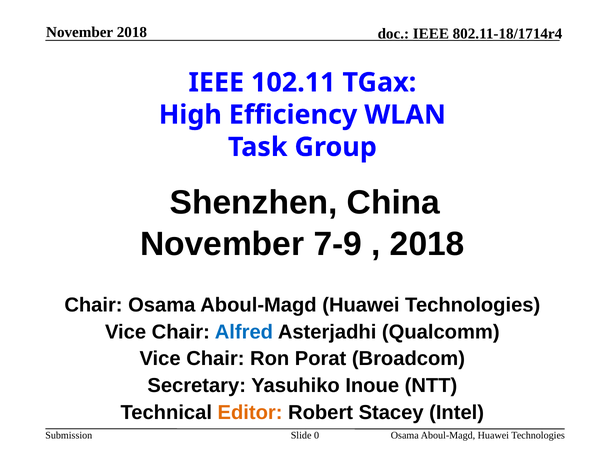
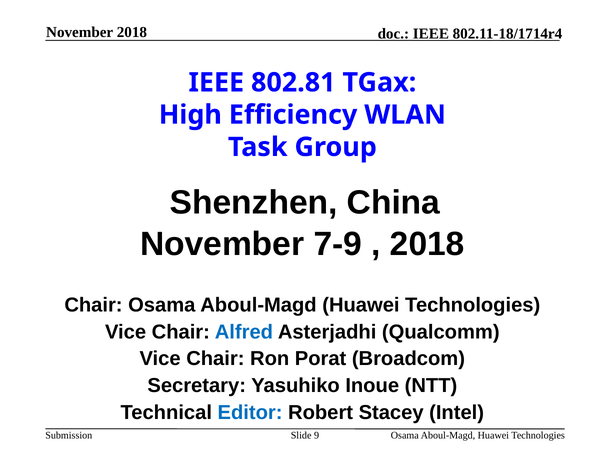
102.11: 102.11 -> 802.81 (293, 82)
Editor colour: orange -> blue (250, 412)
0: 0 -> 9 (317, 435)
